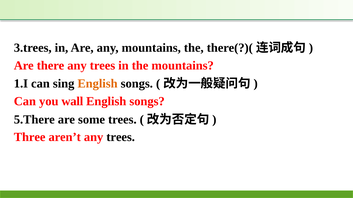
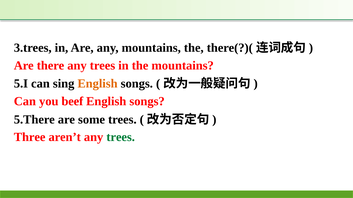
1.I: 1.I -> 5.I (21, 84)
wall: wall -> beef (72, 102)
trees colour: black -> green (121, 137)
